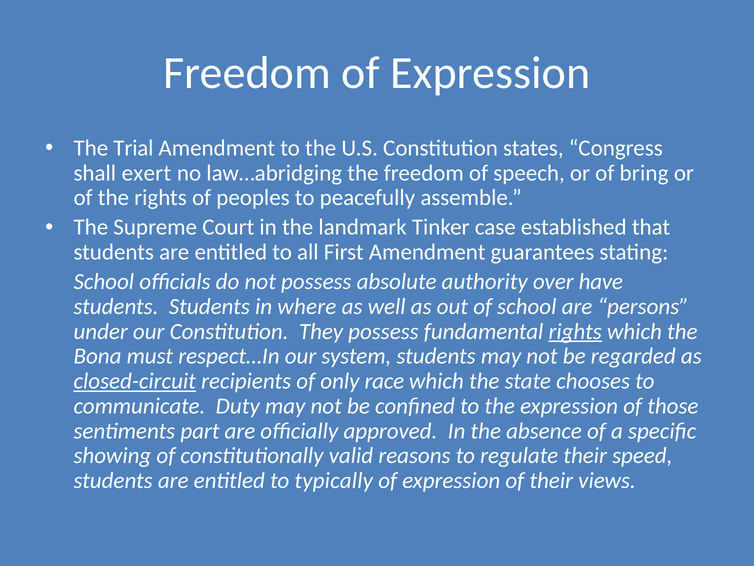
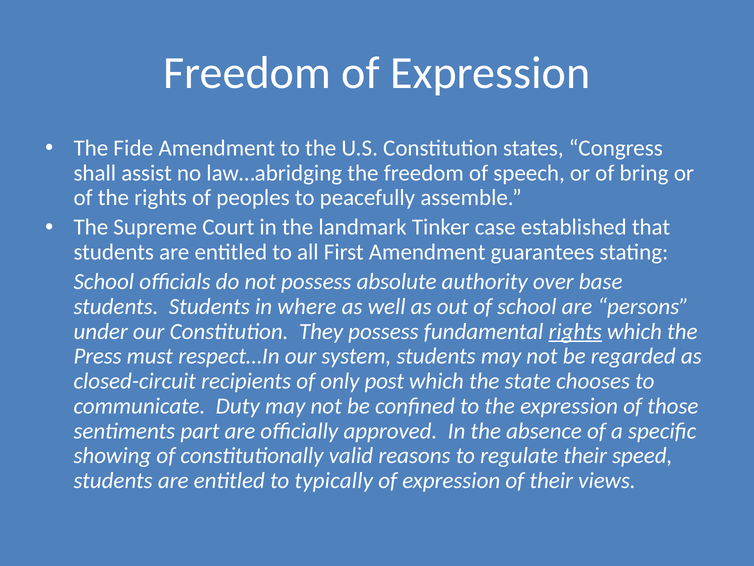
Trial: Trial -> Fide (133, 148)
exert: exert -> assist (147, 173)
have: have -> base (601, 281)
Bona: Bona -> Press (98, 356)
closed-circuit underline: present -> none (135, 381)
race: race -> post (384, 381)
